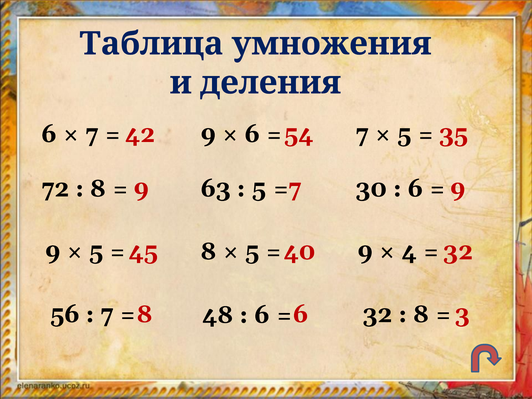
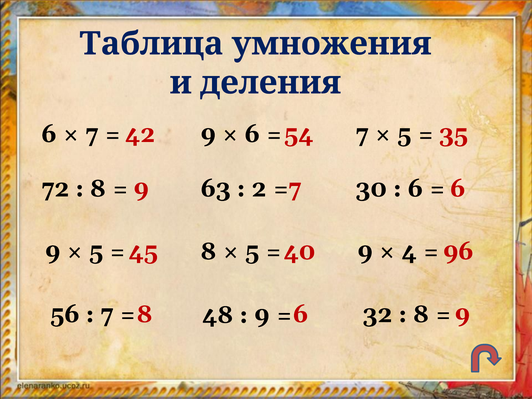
5: 5 -> 2 (259, 189)
9: 9 -> 6 (458, 189)
32: 32 -> 96 (458, 251)
3: 3 -> 9 (462, 314)
6: 6 -> 9 (262, 315)
